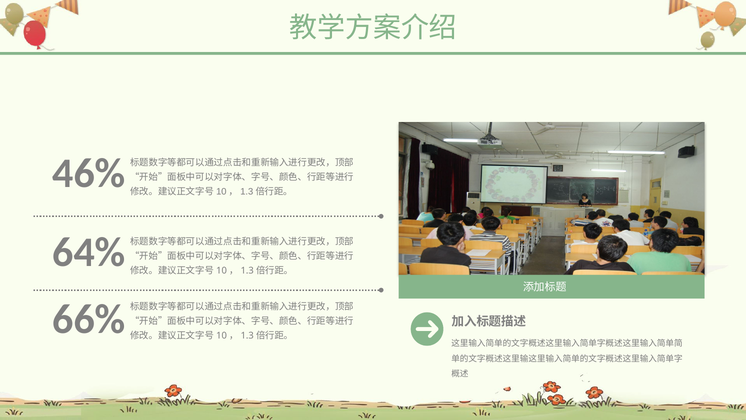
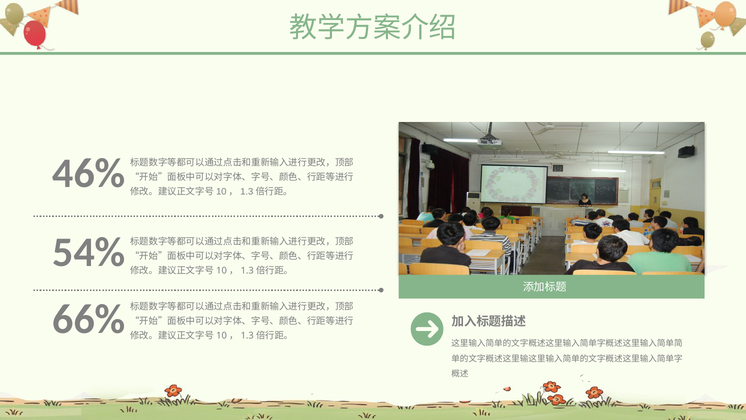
64%: 64% -> 54% (89, 252)
